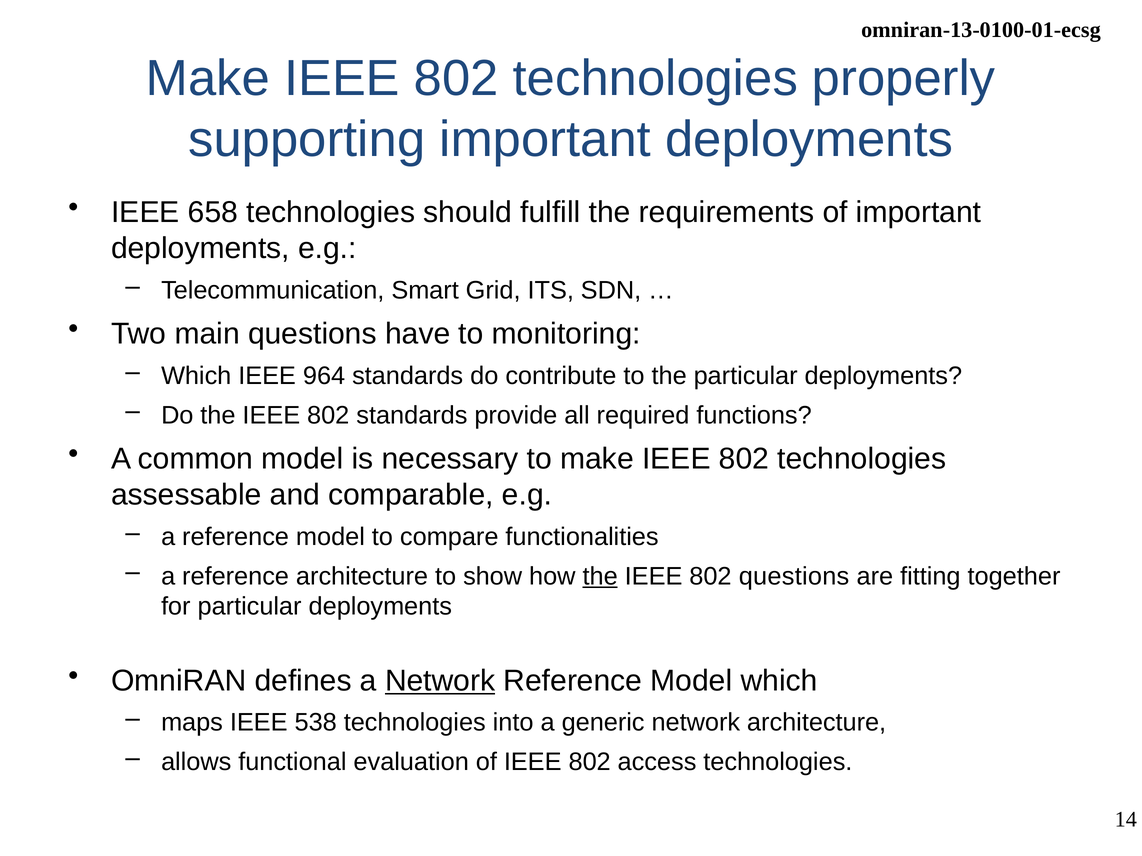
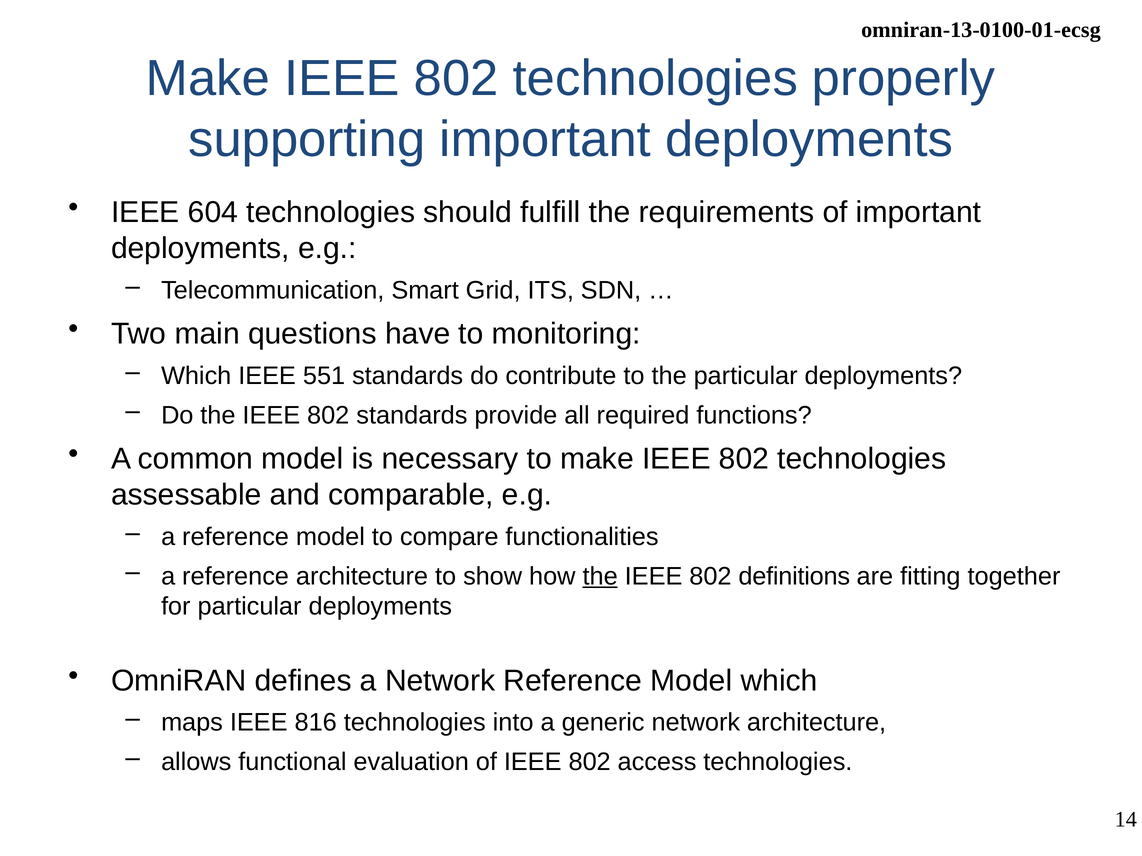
658: 658 -> 604 (213, 212)
964: 964 -> 551 (324, 376)
802 questions: questions -> definitions (794, 577)
Network underline: present -> none (440, 681)
538: 538 -> 816 (316, 723)
